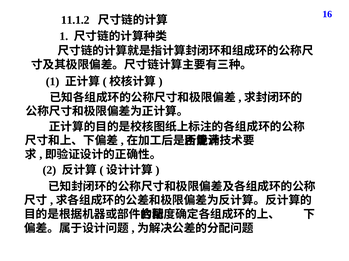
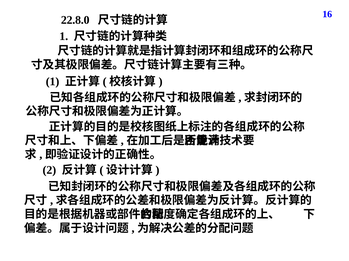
11.1.2: 11.1.2 -> 22.8.0 (75, 20)
